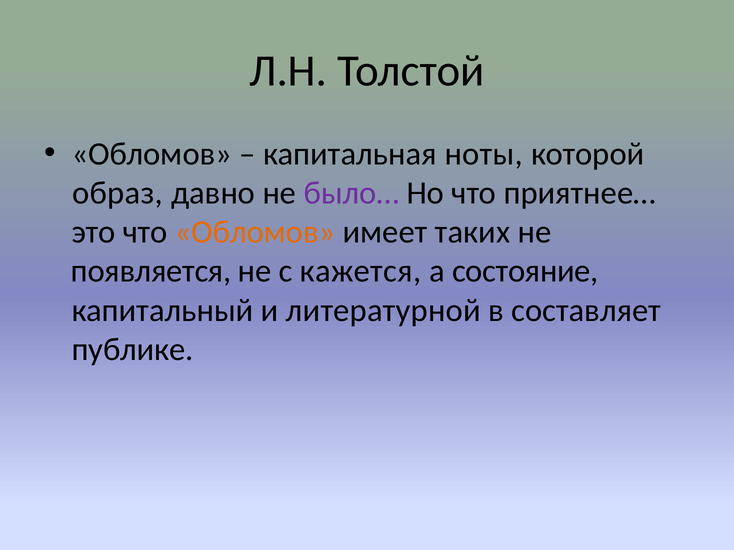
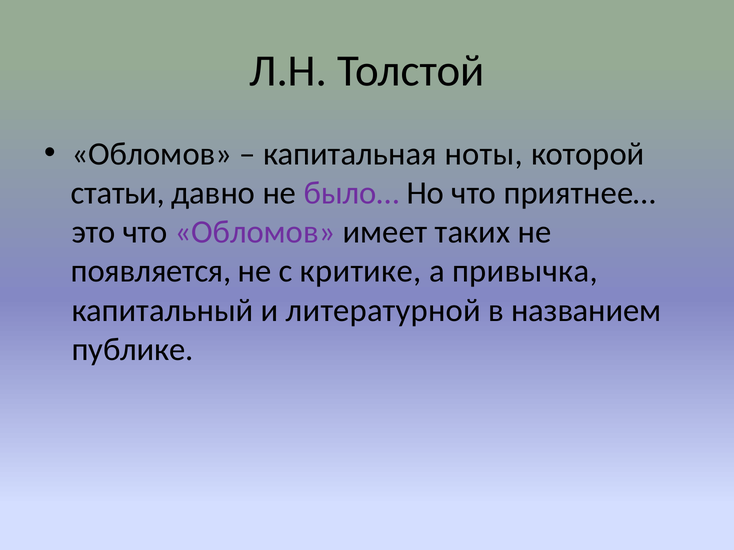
образ: образ -> статьи (118, 193)
Обломов colour: orange -> purple (255, 232)
кажется: кажется -> критике (361, 271)
состояние: состояние -> привычка (525, 271)
составляет: составляет -> названием (586, 311)
